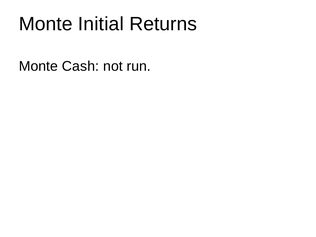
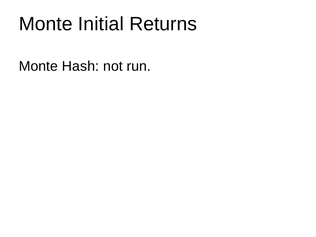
Cash: Cash -> Hash (81, 66)
